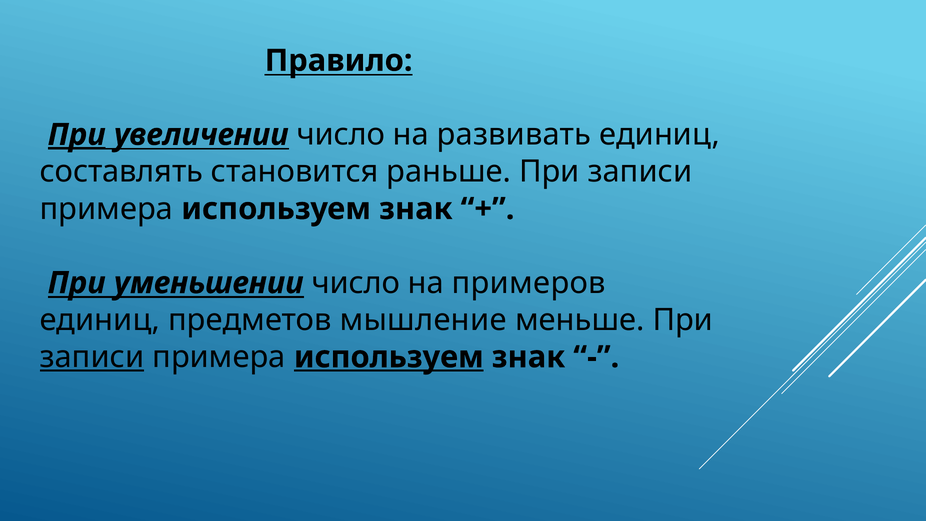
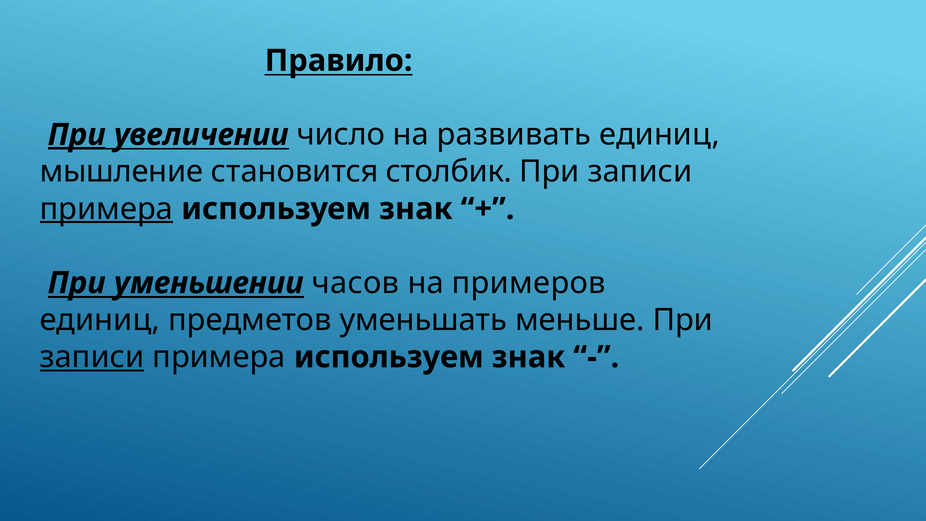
составлять: составлять -> мышление (121, 172)
раньше: раньше -> столбик (449, 172)
примера underline: none -> present (106, 209)
уменьшении число: число -> часов (356, 283)
мышление: мышление -> уменьшать (423, 320)
используем underline: present -> none (389, 357)
